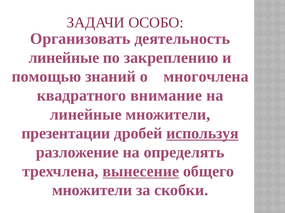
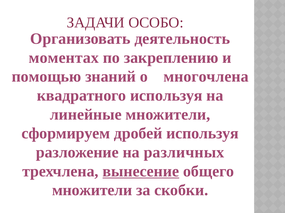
линейные: линейные -> моментах (64, 58)
квадратного внимание: внимание -> используя (166, 96)
презентации: презентации -> сформируем (66, 134)
используя underline: present -> none (203, 134)
определять: определять -> различных (184, 153)
